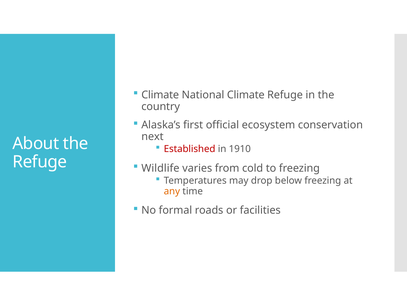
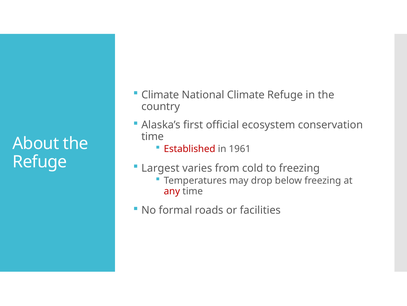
next: next -> time (153, 136)
1910: 1910 -> 1961 (240, 149)
Wildlife: Wildlife -> Largest (160, 168)
any colour: orange -> red (172, 191)
